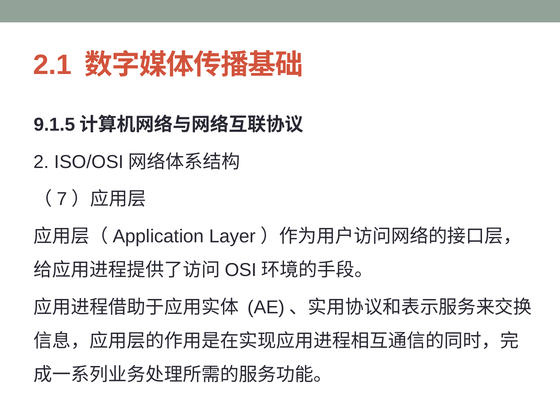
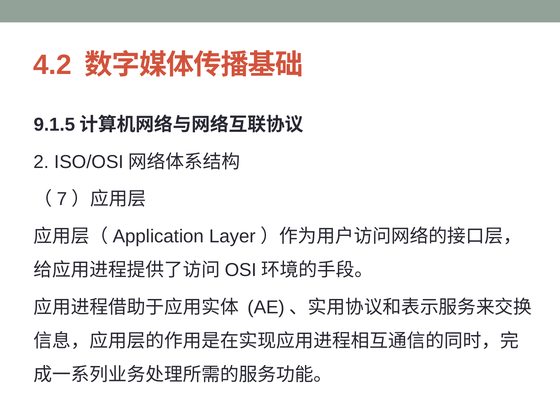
2.1: 2.1 -> 4.2 (52, 65)
